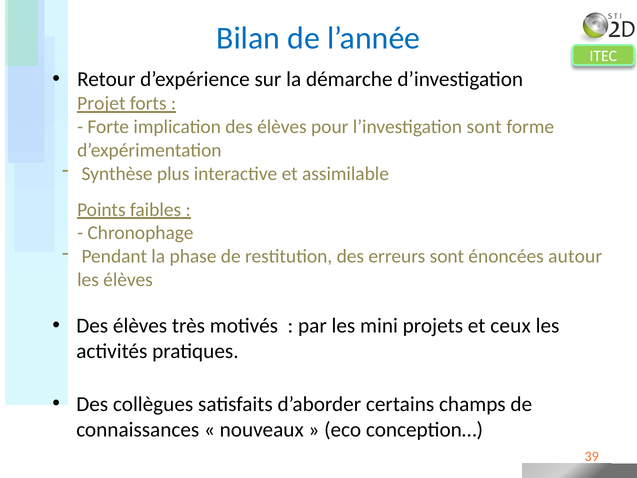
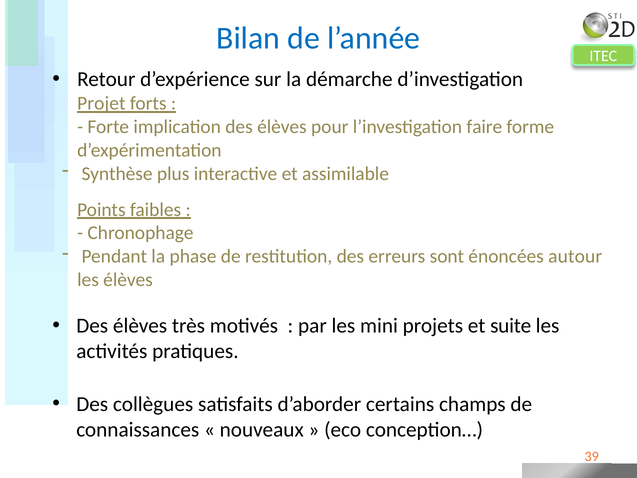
l’investigation sont: sont -> faire (484, 127)
ceux: ceux -> suite (511, 326)
